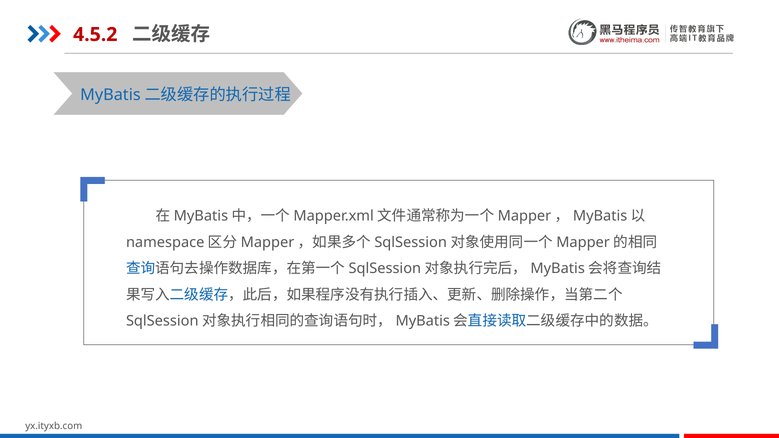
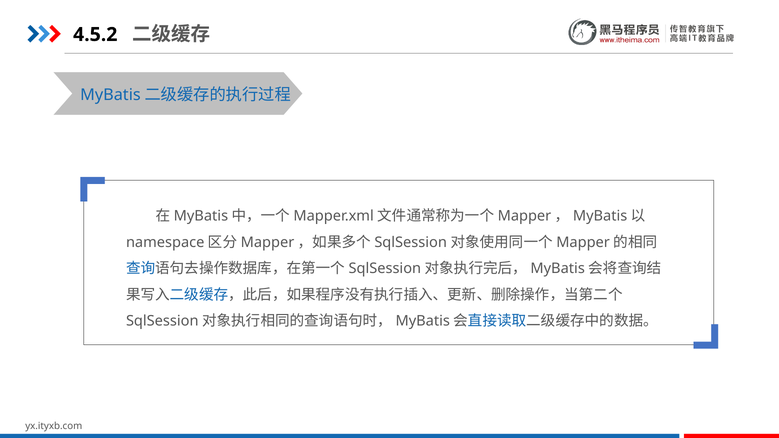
4.5.2 colour: red -> black (95, 35)
